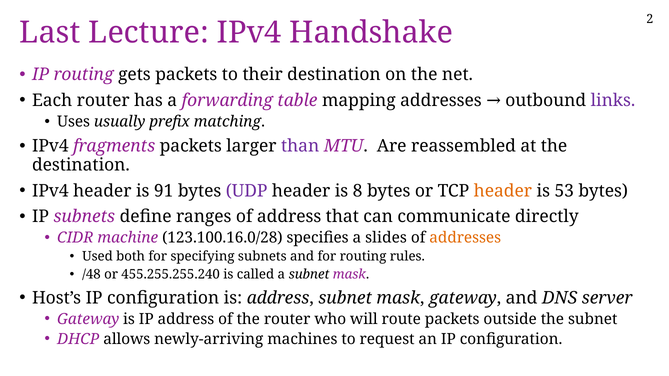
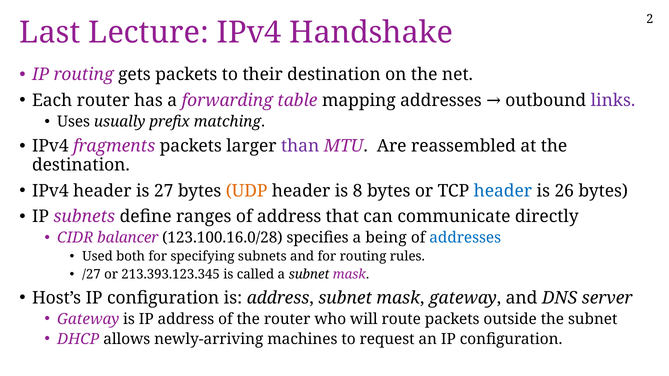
91: 91 -> 27 (164, 191)
UDP colour: purple -> orange (247, 191)
header colour: orange -> blue (503, 191)
53: 53 -> 26 (564, 191)
machine: machine -> balancer (128, 238)
slides: slides -> being (386, 238)
addresses colour: orange -> blue (465, 238)
/48: /48 -> /27 (91, 275)
455.255.255.240: 455.255.255.240 -> 213.393.123.345 (171, 275)
